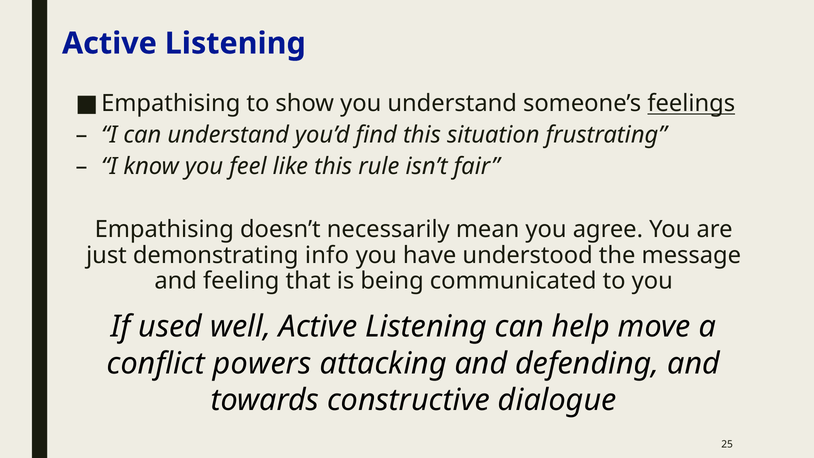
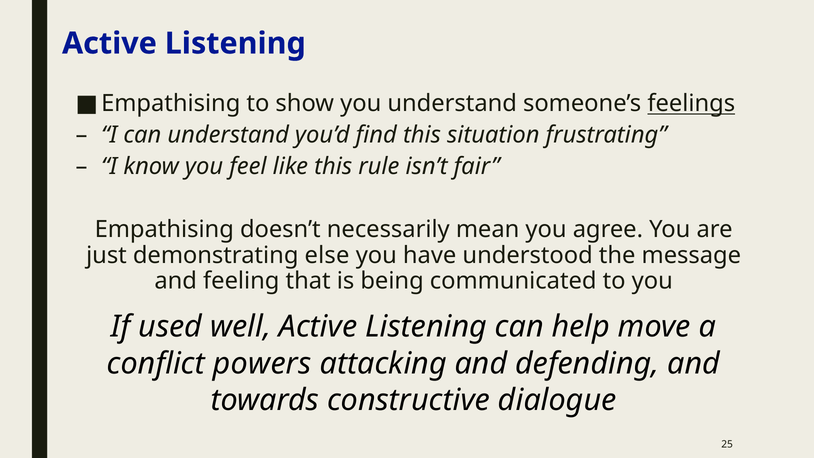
info: info -> else (327, 255)
